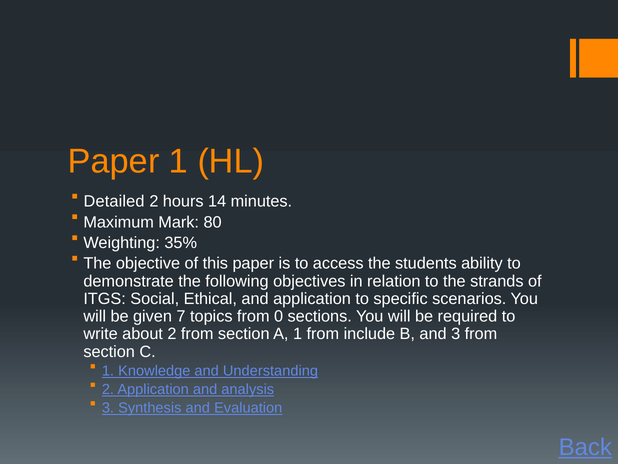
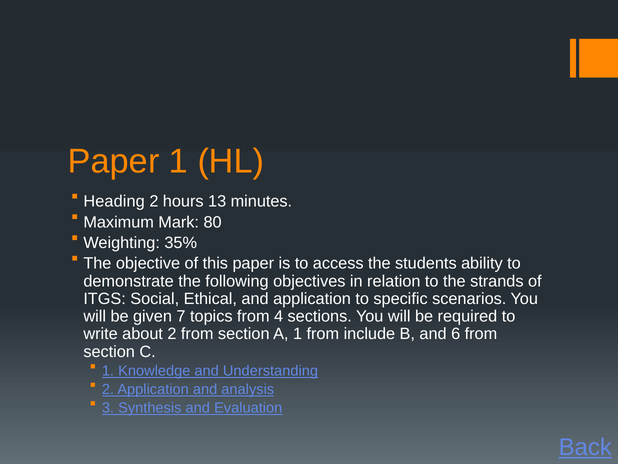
Detailed: Detailed -> Heading (114, 201)
14: 14 -> 13 (217, 201)
0: 0 -> 4 (279, 316)
and 3: 3 -> 6 (456, 334)
